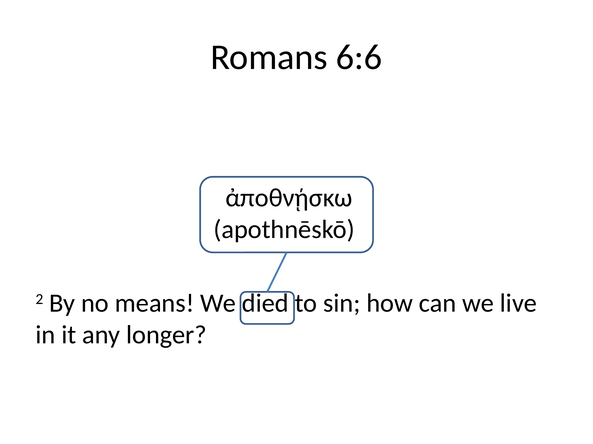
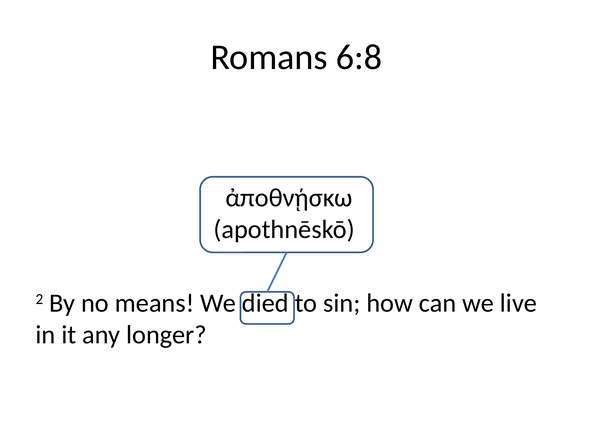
6:6: 6:6 -> 6:8 (359, 57)
